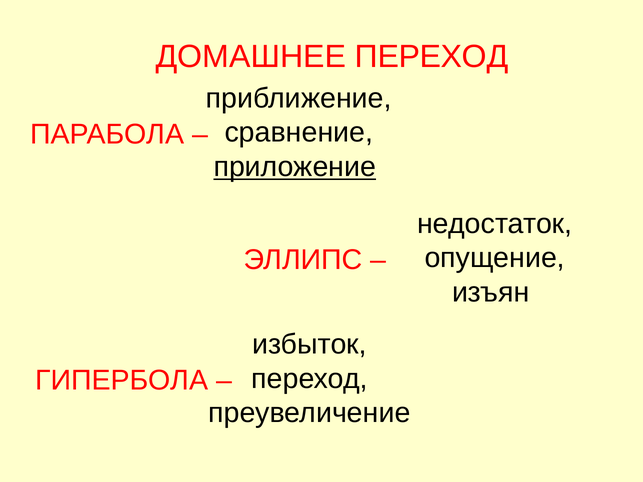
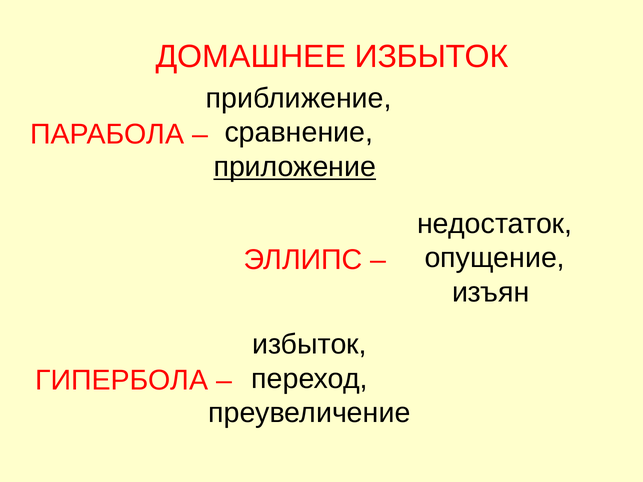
ДОМАШНЕЕ ПЕРЕХОД: ПЕРЕХОД -> ИЗБЫТОК (432, 57)
